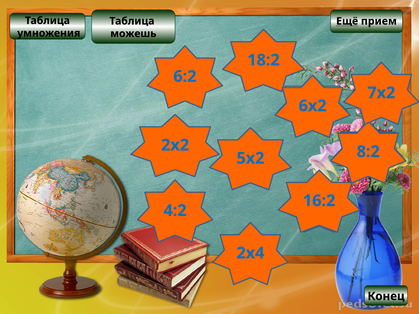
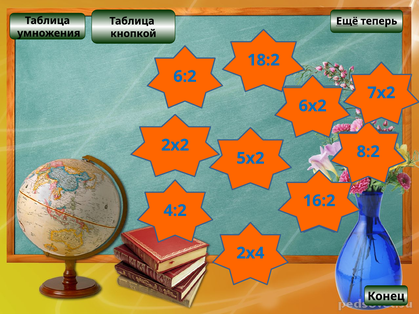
прием: прием -> теперь (379, 21)
можешь: можешь -> кнопкой (133, 34)
